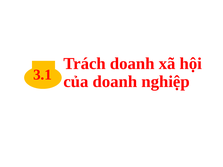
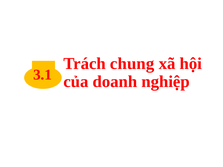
Trách doanh: doanh -> chung (132, 64)
